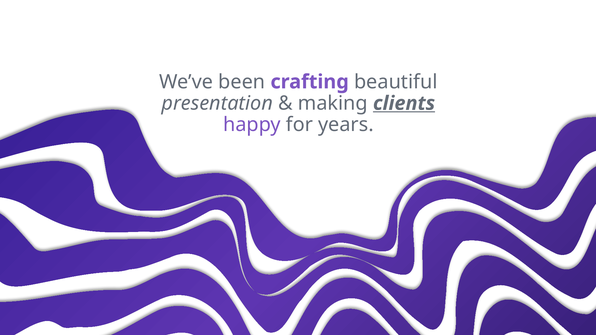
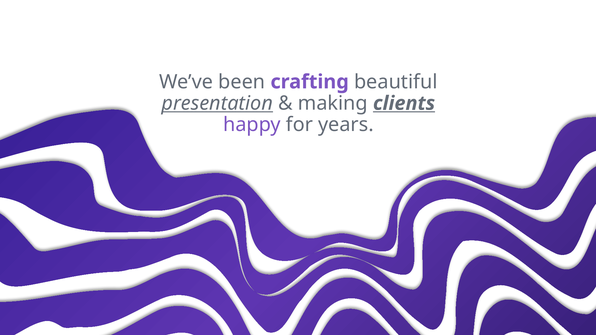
presentation underline: none -> present (217, 103)
